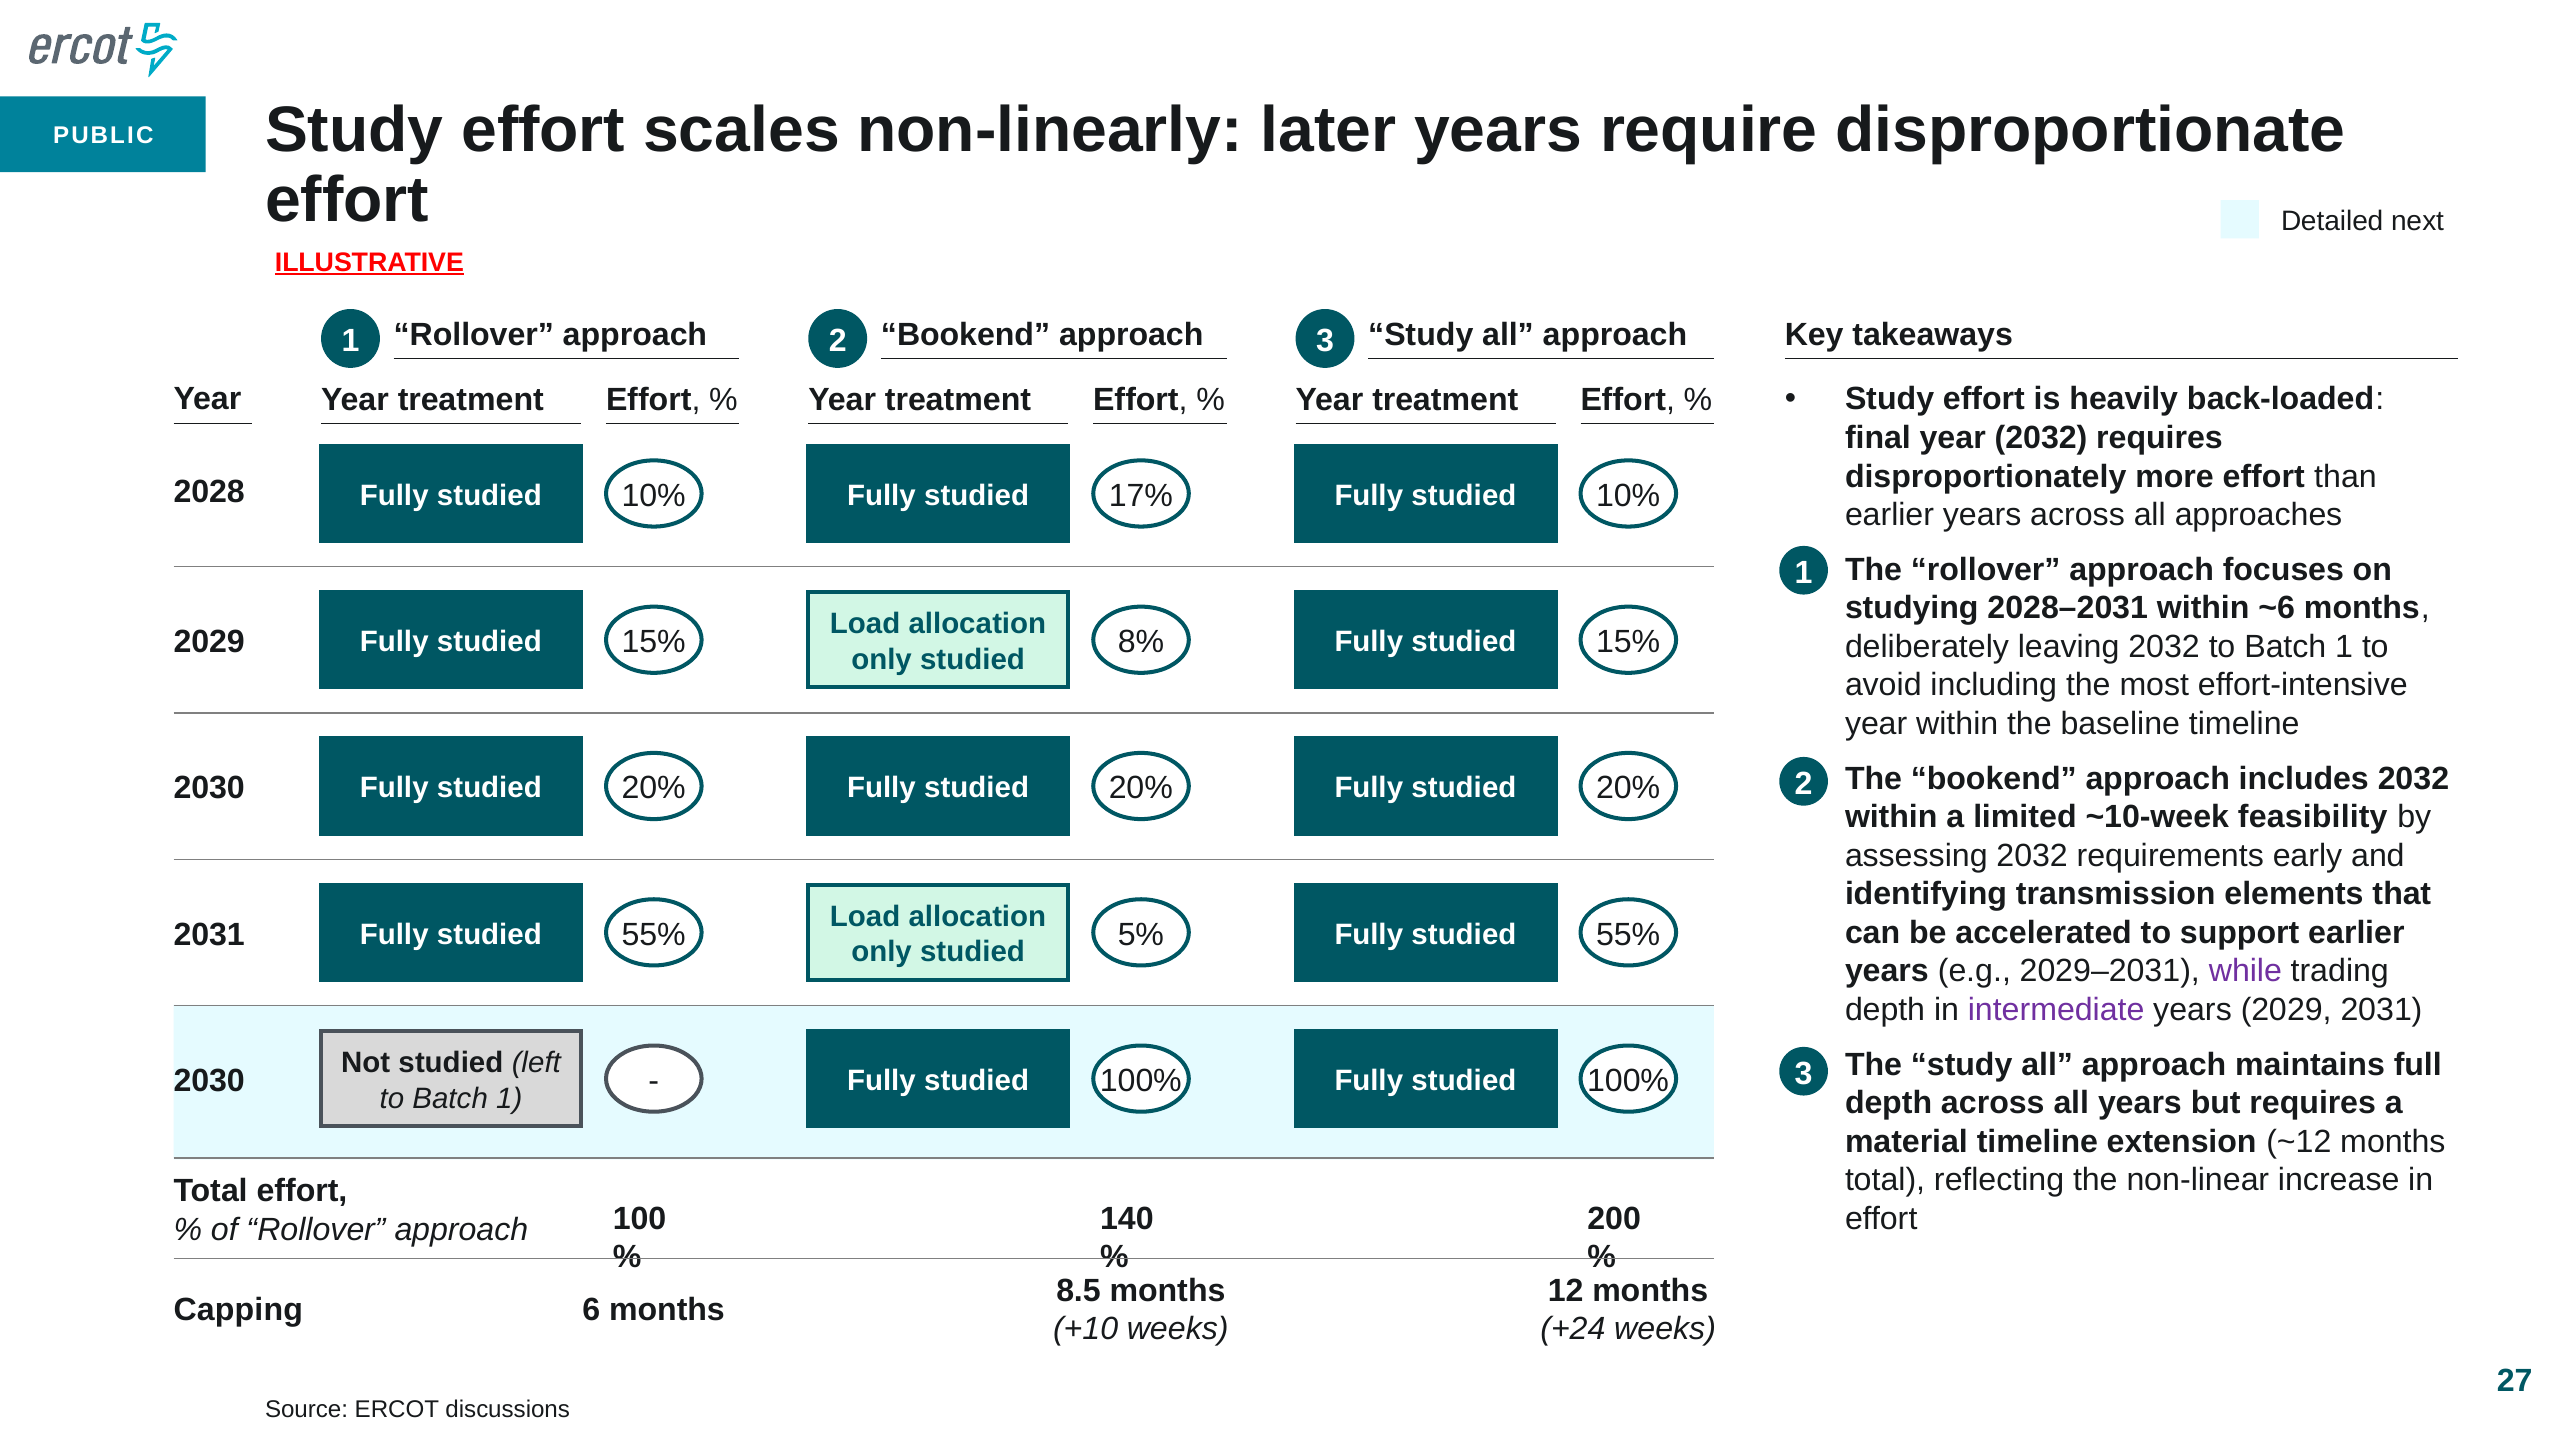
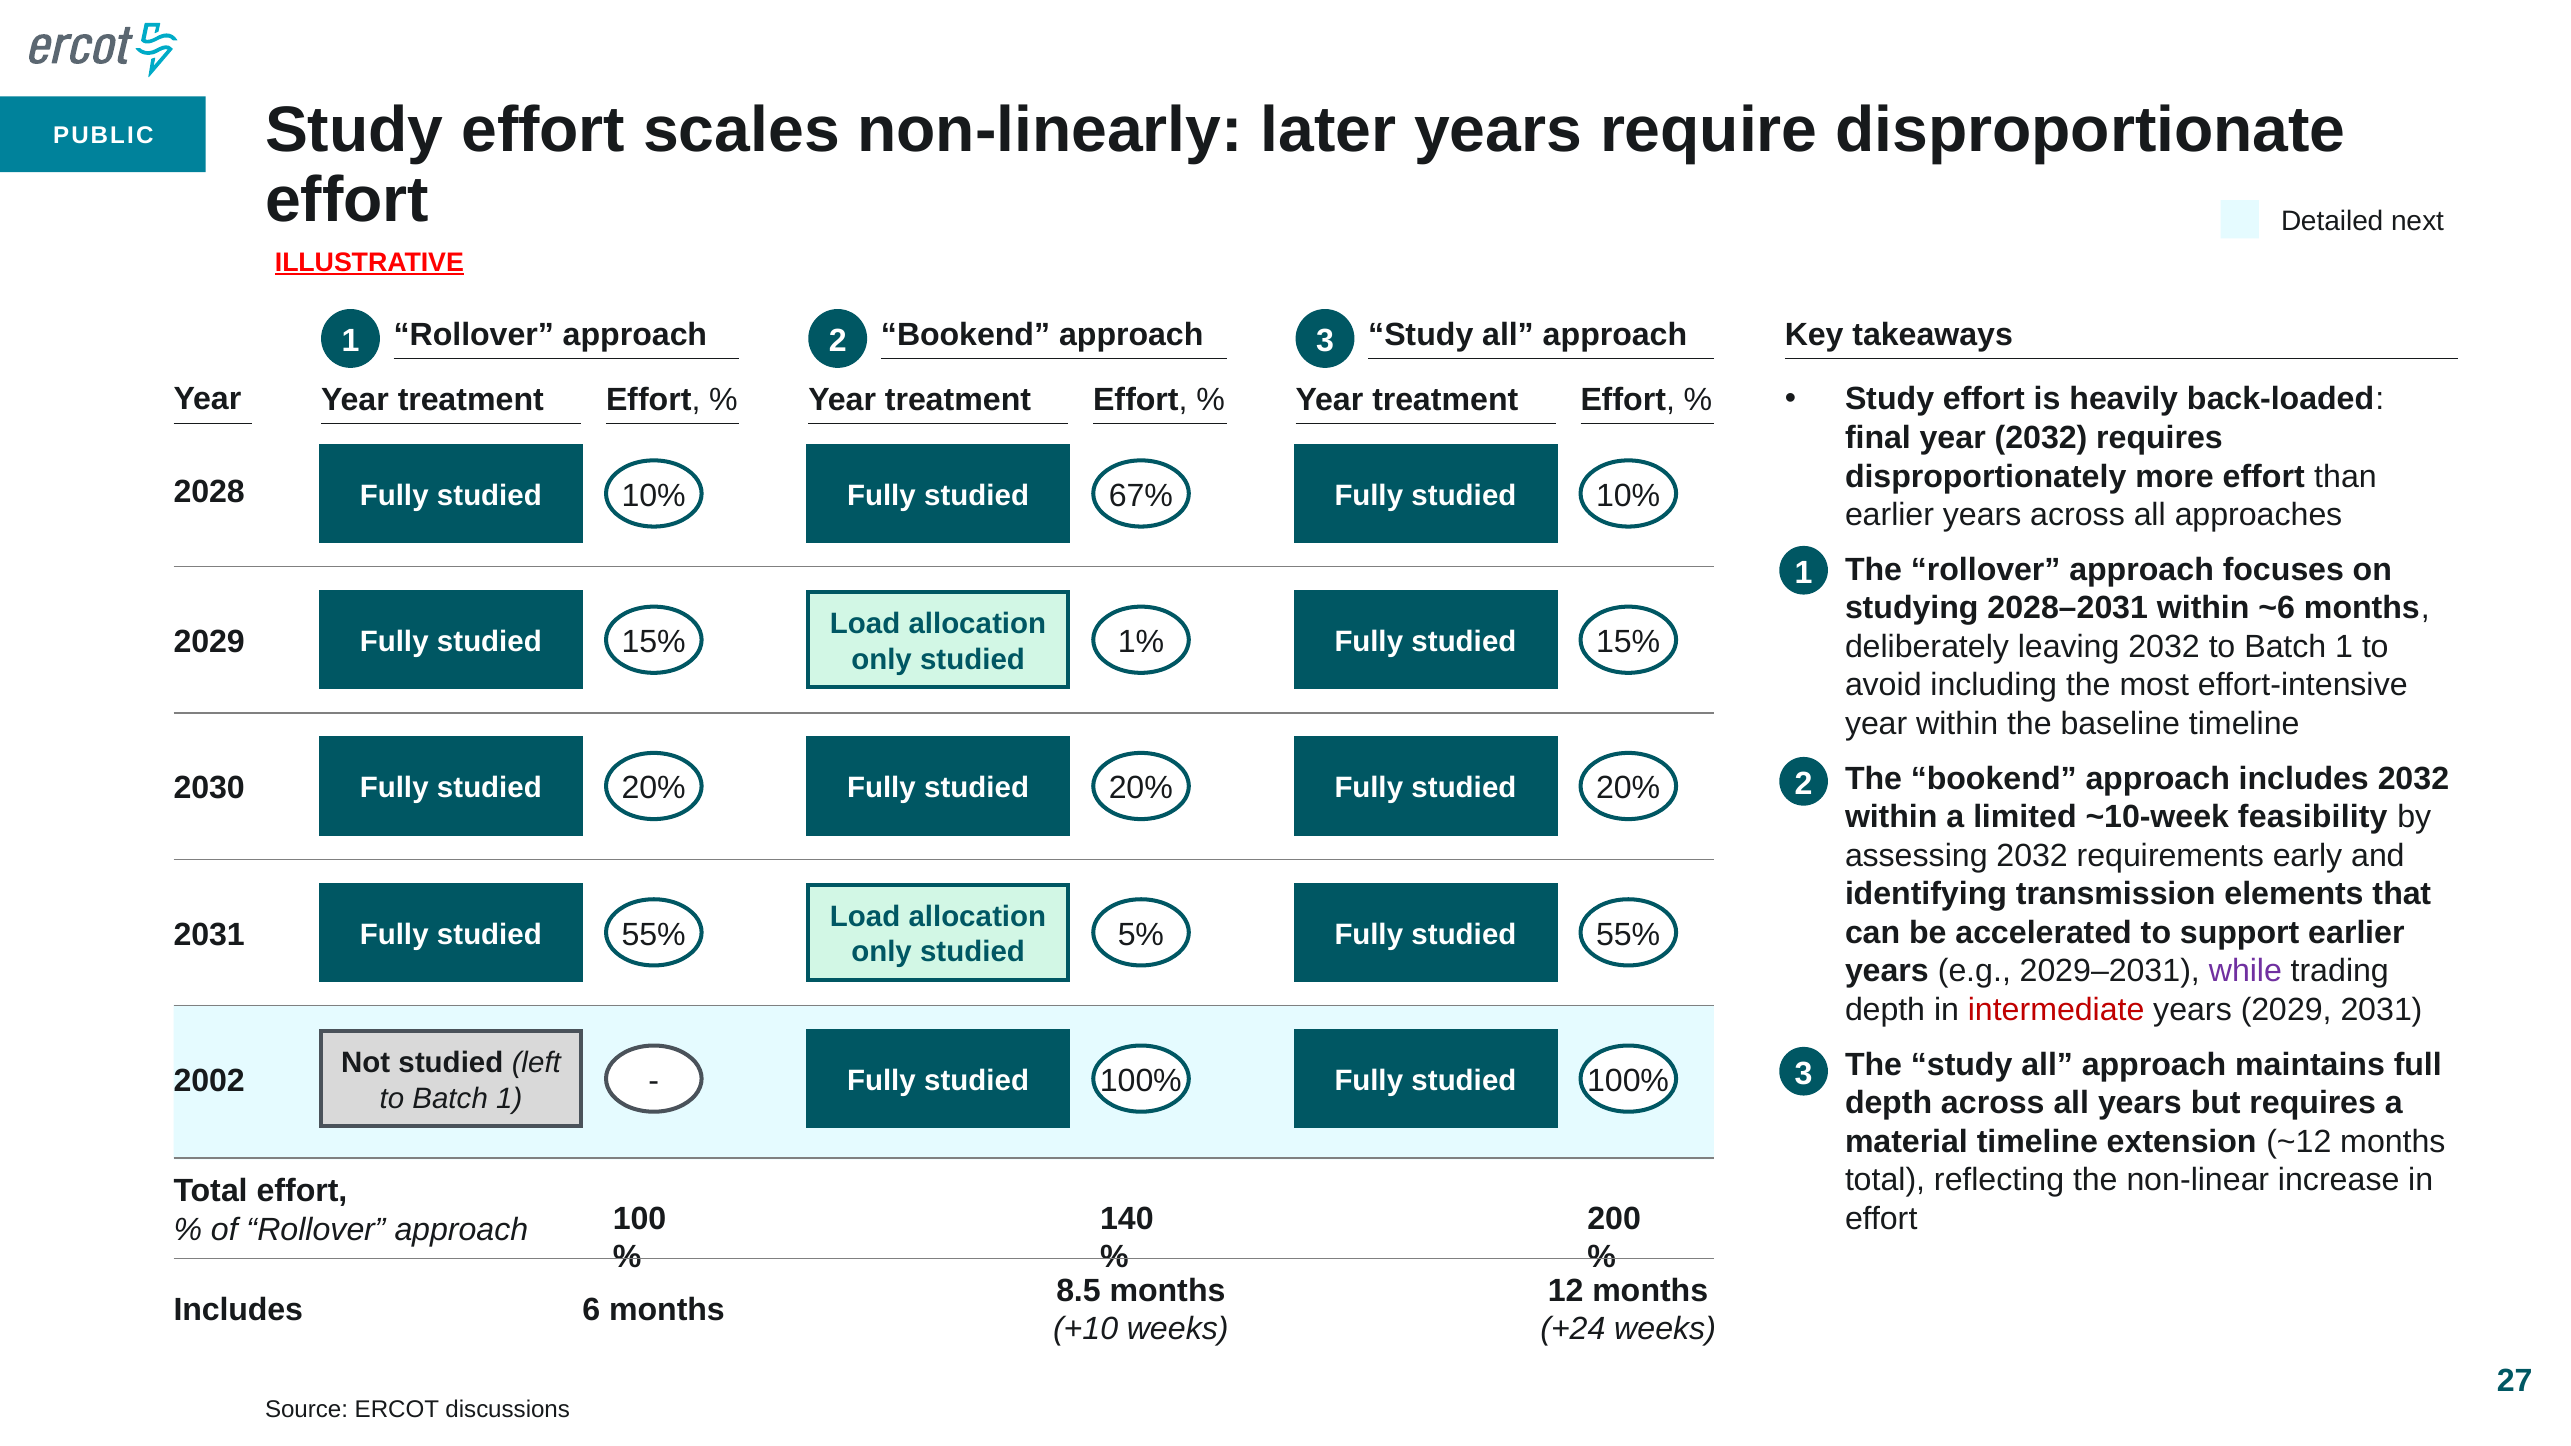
17%: 17% -> 67% (1141, 496)
8%: 8% -> 1% (1141, 642)
intermediate colour: purple -> red (2056, 1010)
2030: 2030 -> 2002 (209, 1081)
Capping: Capping -> Includes (238, 1310)
